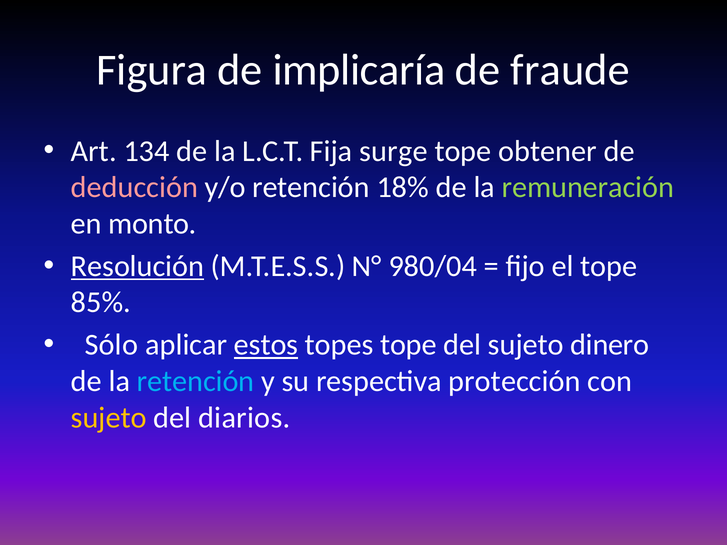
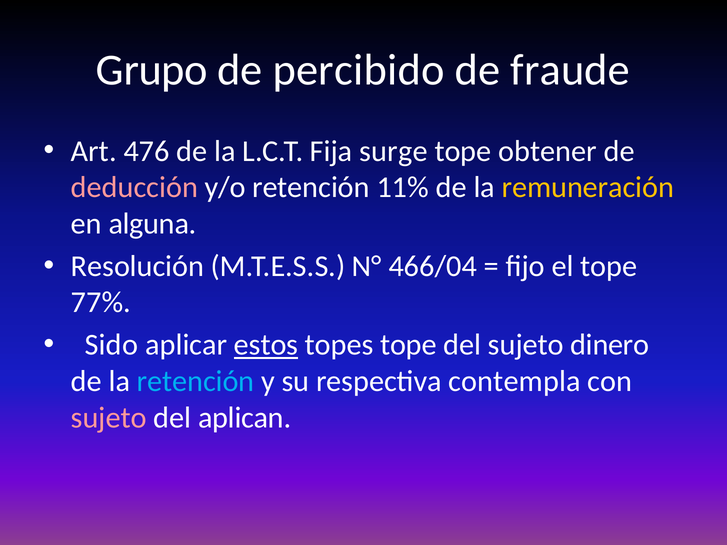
Figura: Figura -> Grupo (152, 70)
implicaría: implicaría -> percibido (359, 70)
134: 134 -> 476 (147, 151)
18%: 18% -> 11% (403, 187)
remuneración colour: light green -> yellow (588, 187)
monto: monto -> alguna (153, 224)
Resolución underline: present -> none (137, 266)
980/04: 980/04 -> 466/04 (433, 266)
85%: 85% -> 77% (101, 303)
Sólo: Sólo -> Sido (111, 345)
protección: protección -> contempla (514, 381)
sujeto colour: yellow -> pink (109, 418)
diarios: diarios -> aplican (245, 418)
